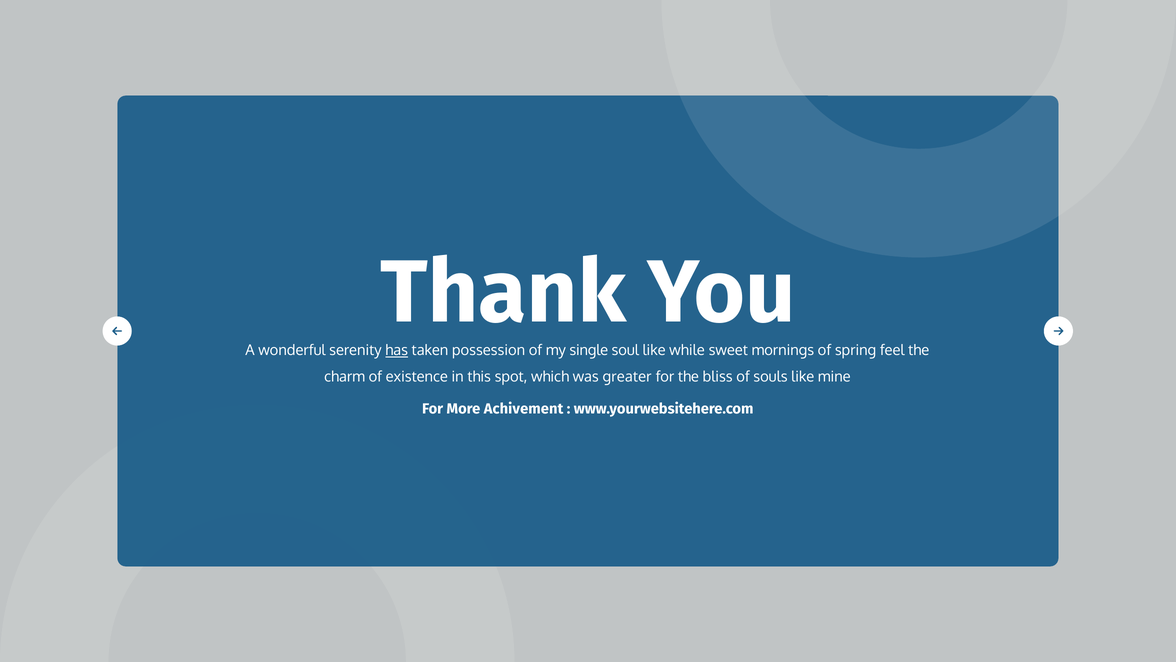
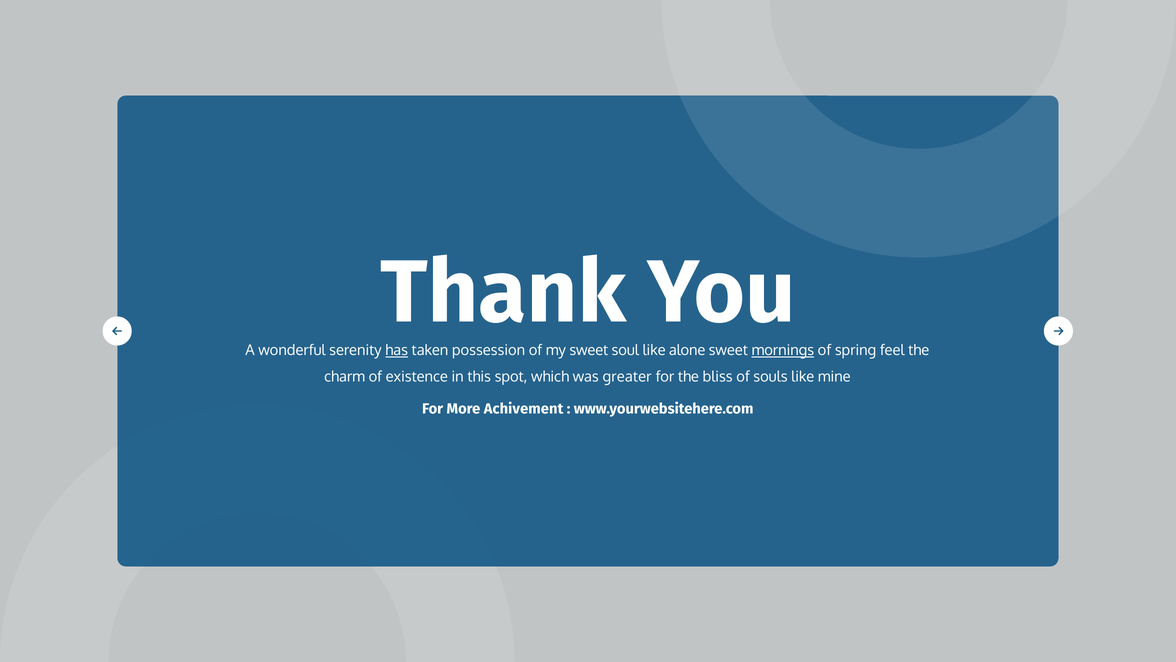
my single: single -> sweet (589, 350)
while: while -> alone (687, 350)
mornings underline: none -> present (783, 350)
